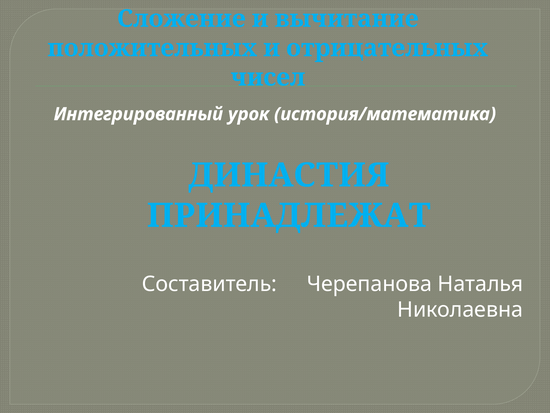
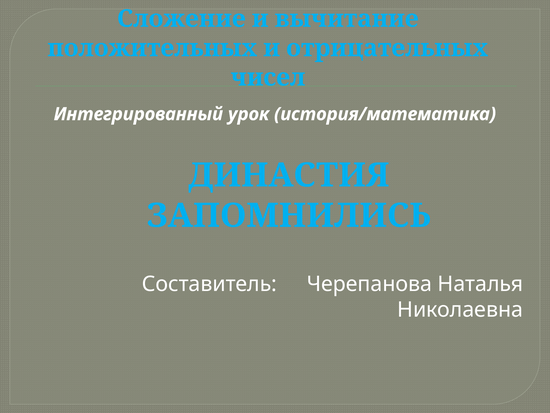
ПРИНАДЛЕЖАТ: ПРИНАДЛЕЖАТ -> ЗАПОМНИЛИСЬ (289, 215)
